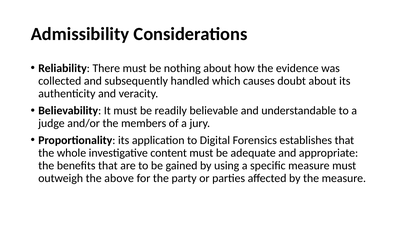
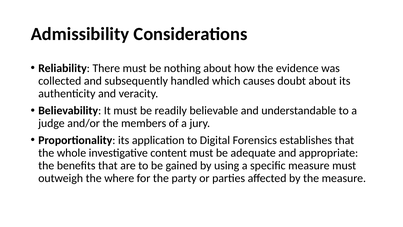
above: above -> where (119, 178)
